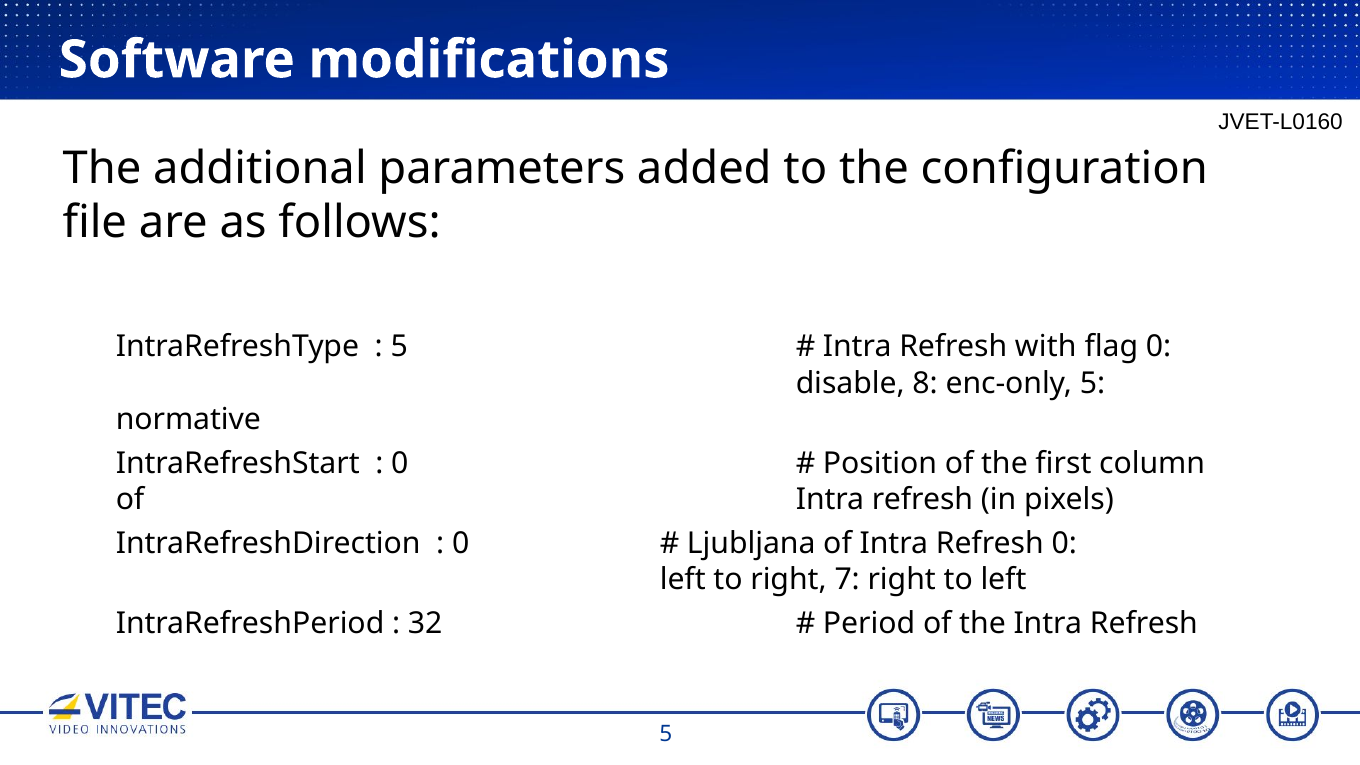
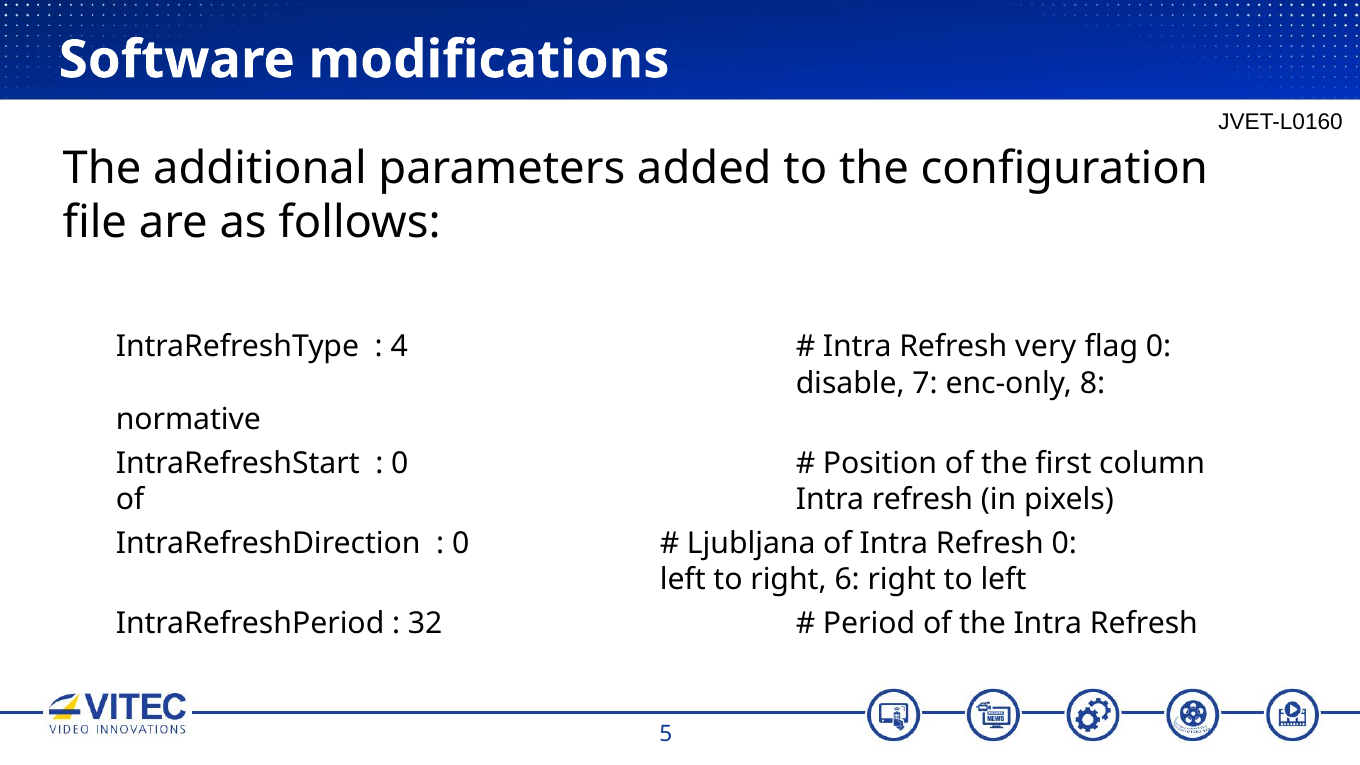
5: 5 -> 4 (399, 347)
with: with -> very (1046, 347)
8: 8 -> 7 (925, 383)
enc-only 5: 5 -> 8 (1092, 383)
7: 7 -> 6 (847, 579)
